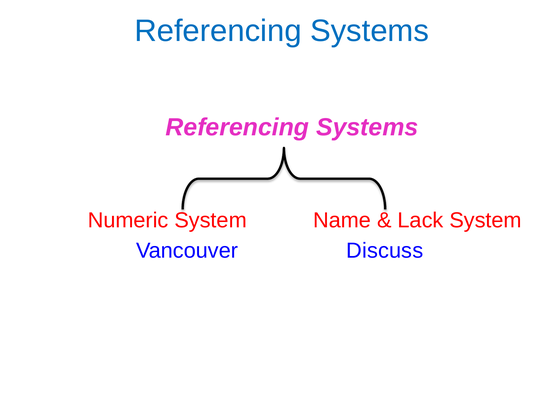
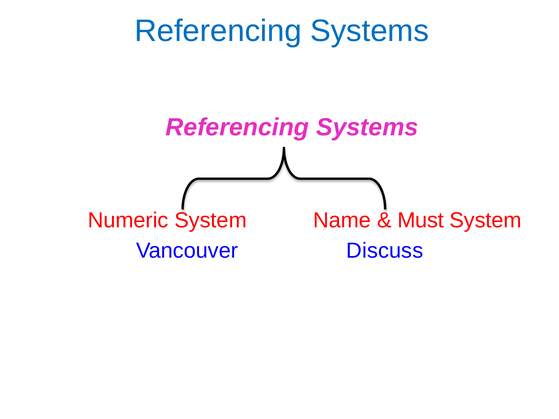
Lack: Lack -> Must (421, 220)
